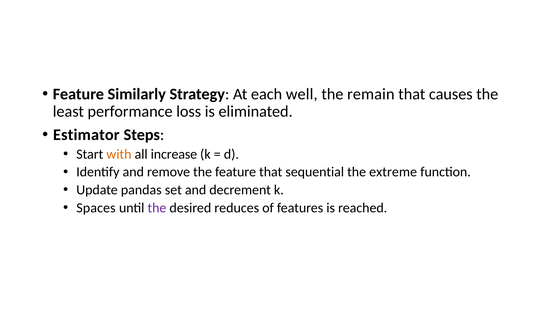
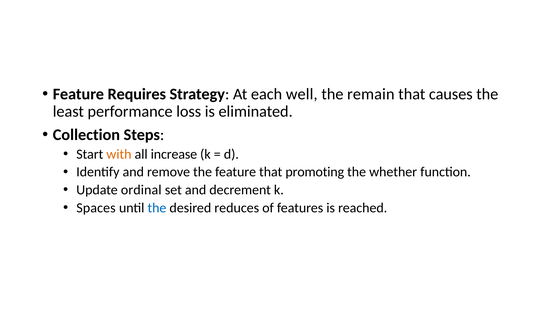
Similarly: Similarly -> Requires (137, 94)
Estimator: Estimator -> Collection (86, 135)
sequential: sequential -> promoting (315, 172)
extreme: extreme -> whether (393, 172)
pandas: pandas -> ordinal (141, 190)
the colour: purple -> blue (157, 208)
